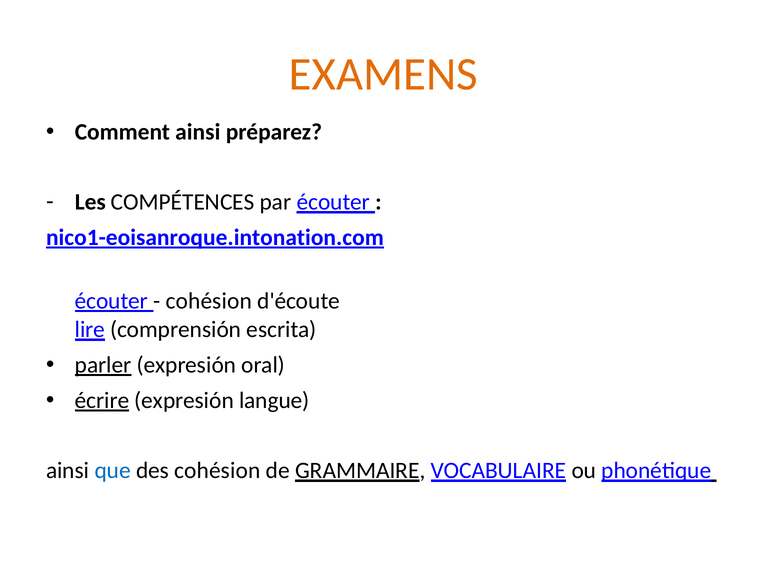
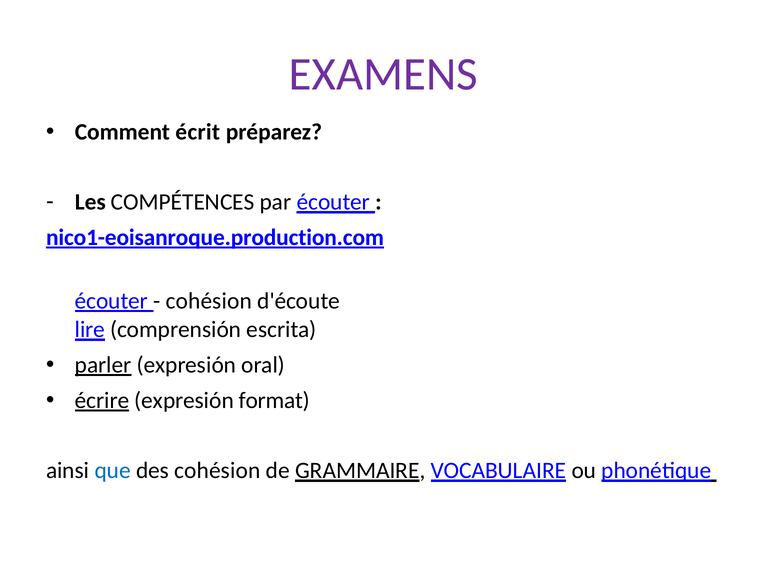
EXAMENS colour: orange -> purple (383, 74)
Comment ainsi: ainsi -> écrit (198, 132)
nico1-eoisanroque.intonation.com: nico1-eoisanroque.intonation.com -> nico1-eoisanroque.production.com (215, 237)
langue: langue -> format (274, 400)
